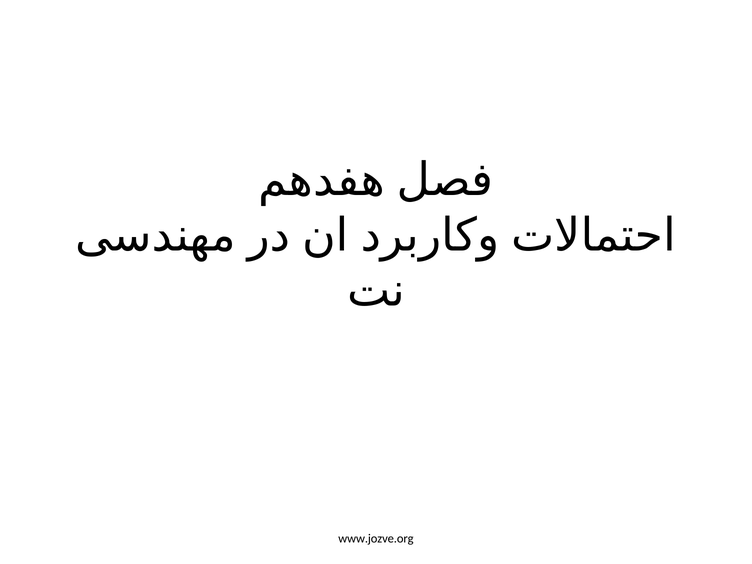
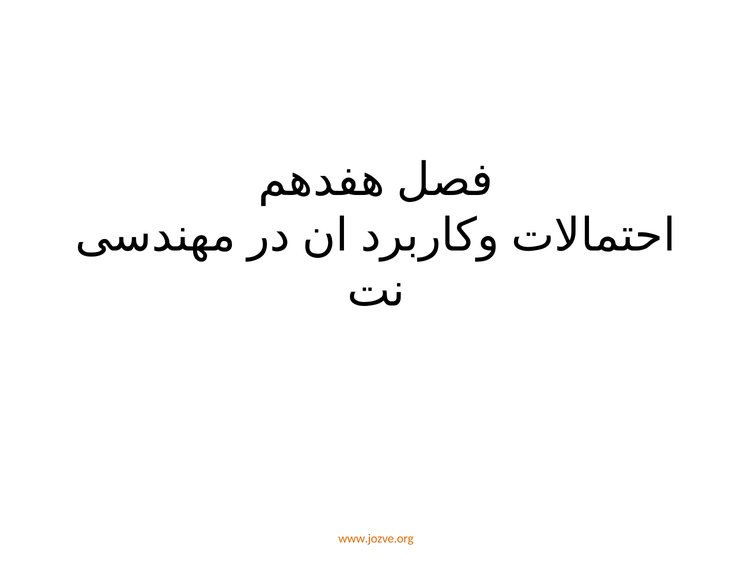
www.jozve.org colour: black -> orange (376, 538)
